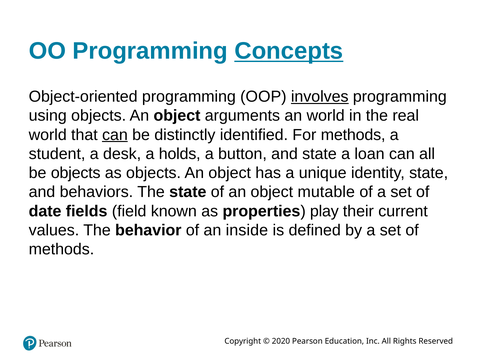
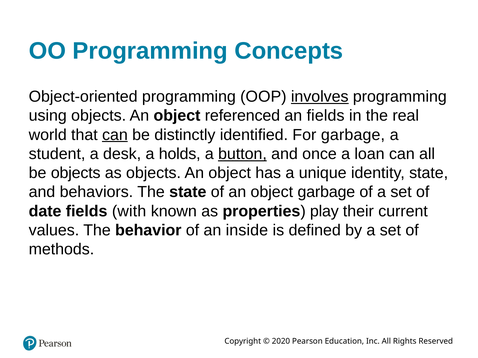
Concepts underline: present -> none (289, 51)
arguments: arguments -> referenced (242, 116)
an world: world -> fields (326, 116)
For methods: methods -> garbage (353, 135)
button underline: none -> present (242, 154)
and state: state -> once (319, 154)
object mutable: mutable -> garbage (326, 192)
field: field -> with (129, 211)
